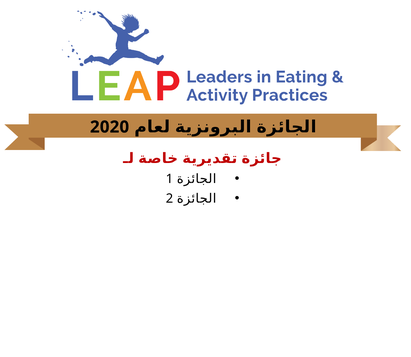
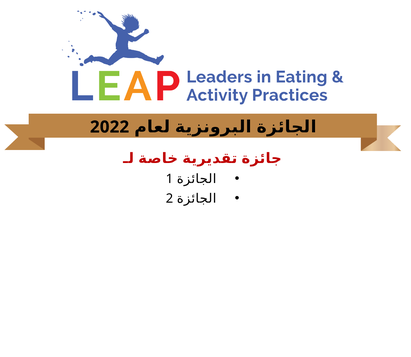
2020: 2020 -> 2022 (110, 127)
